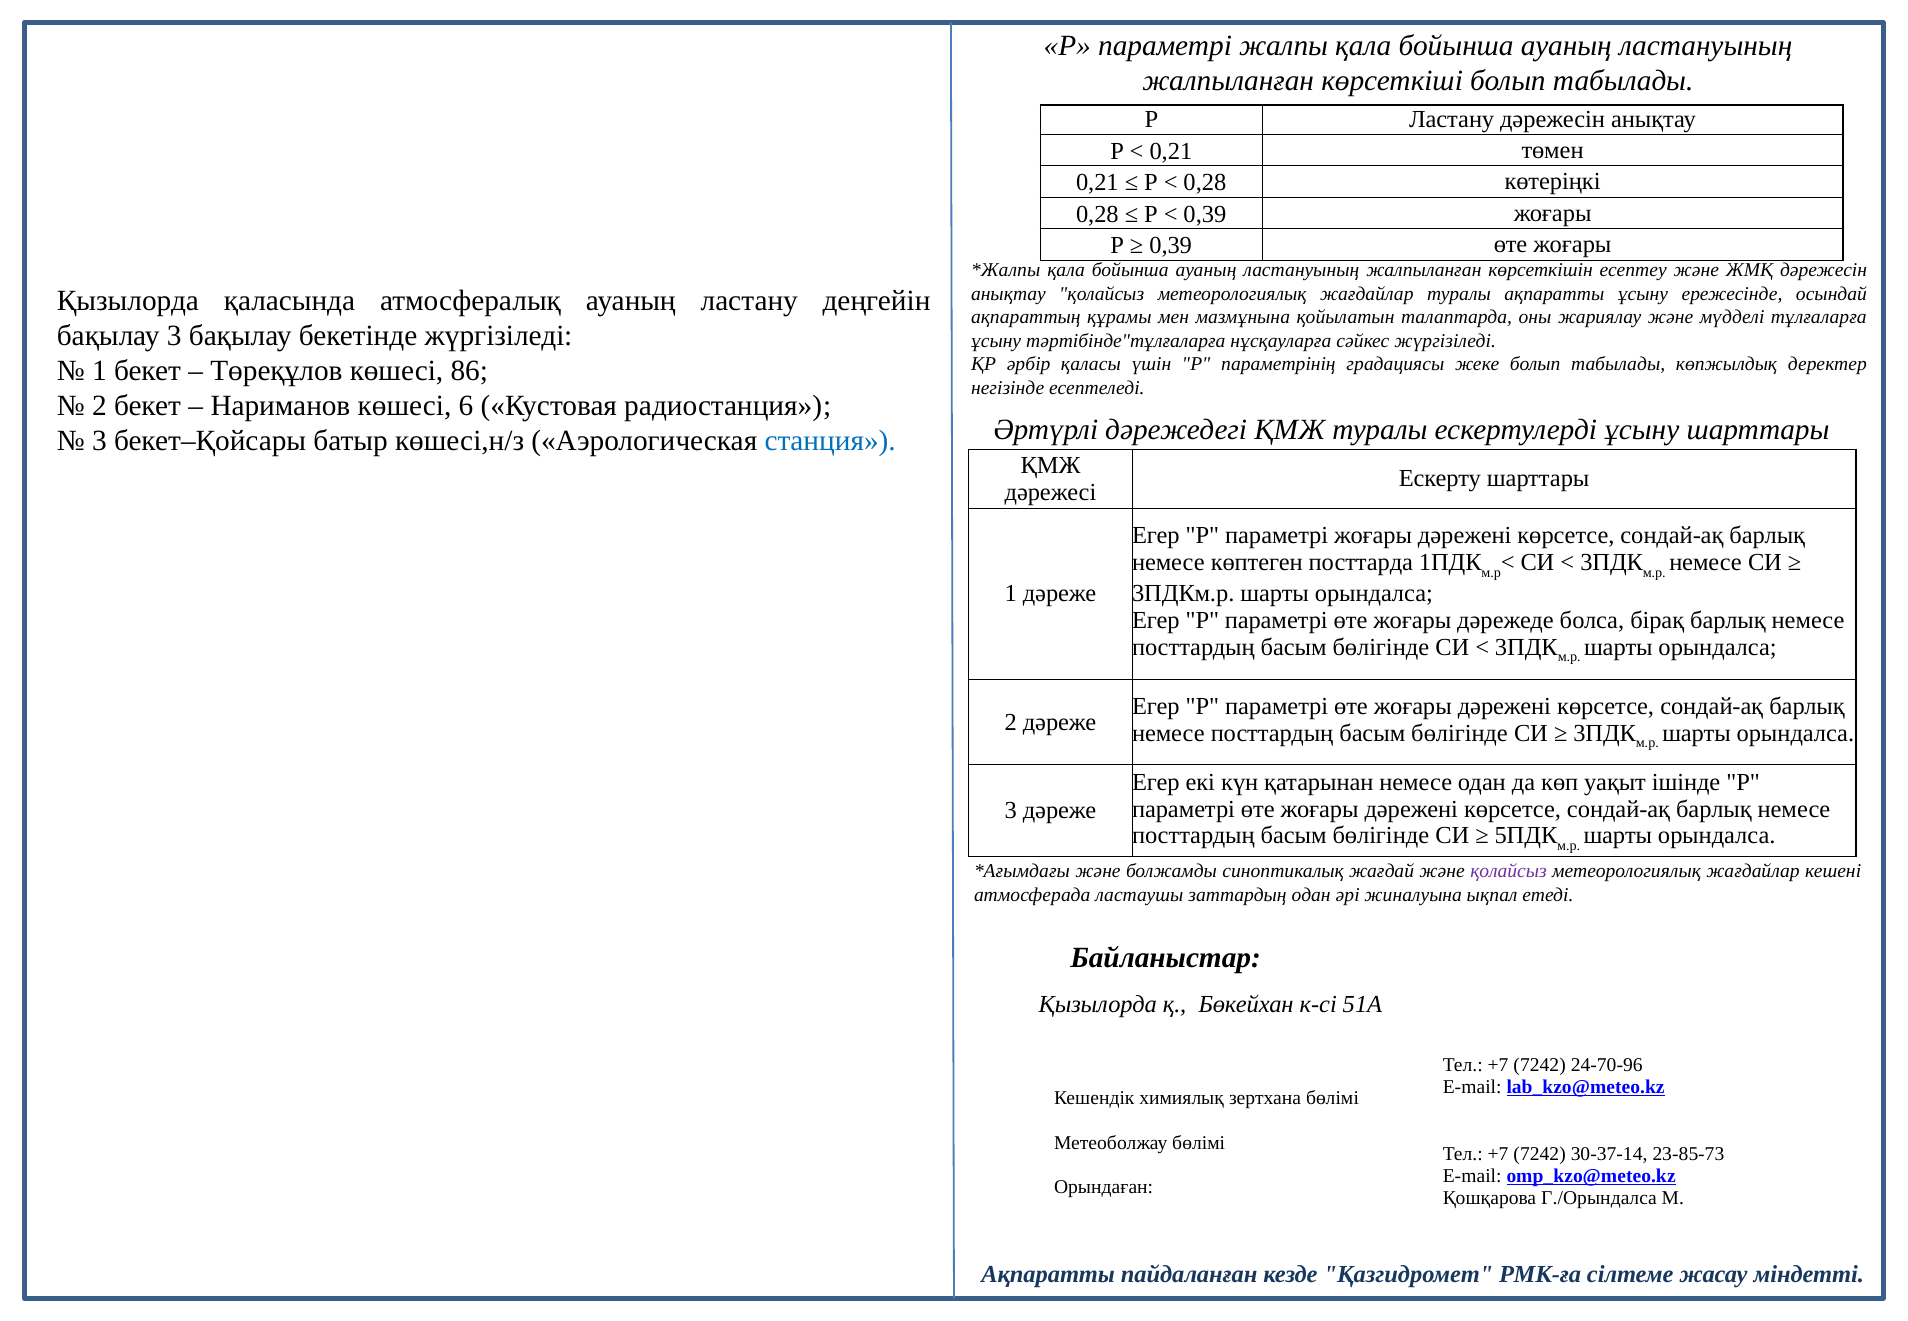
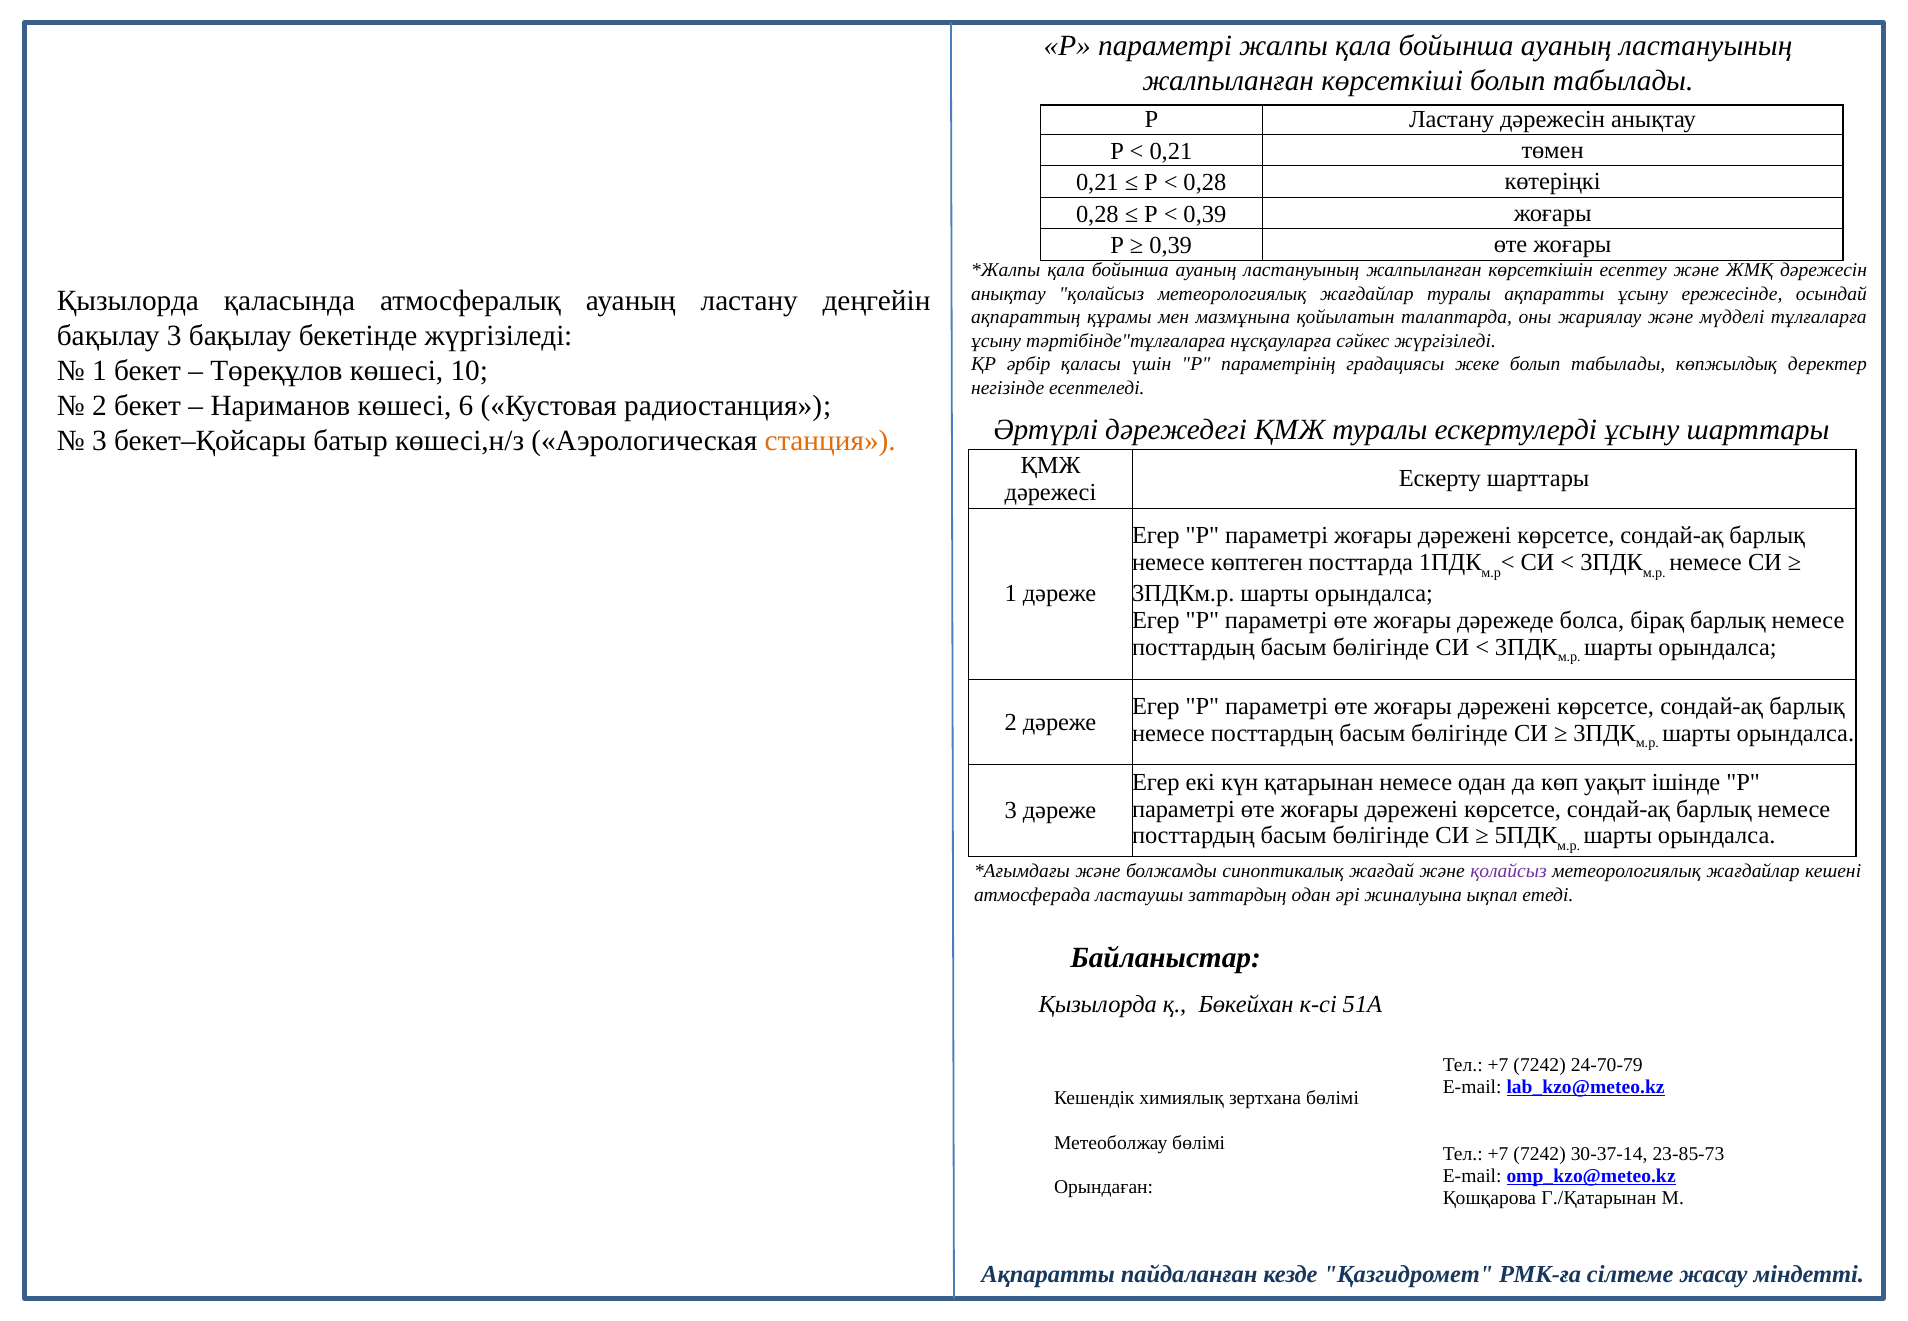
86: 86 -> 10 (469, 371)
станция colour: blue -> orange (830, 441)
24-70-96: 24-70-96 -> 24-70-79 (1607, 1065)
Г./Орындалса: Г./Орындалса -> Г./Қатарынан (1599, 1198)
